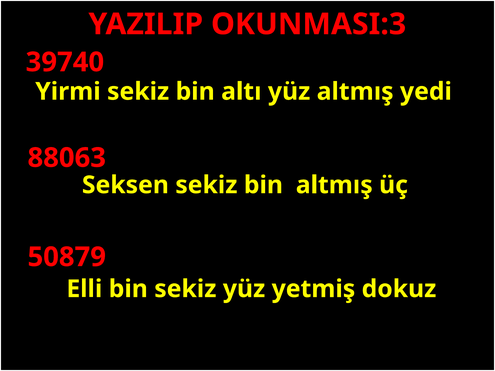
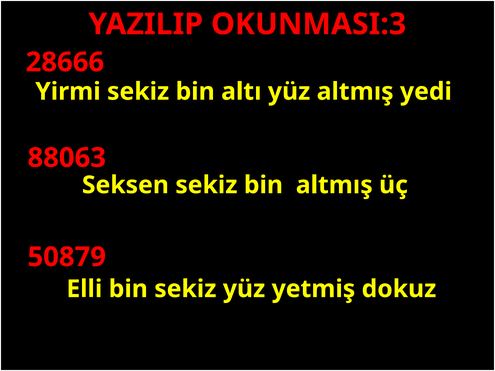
39740: 39740 -> 28666 (65, 62)
